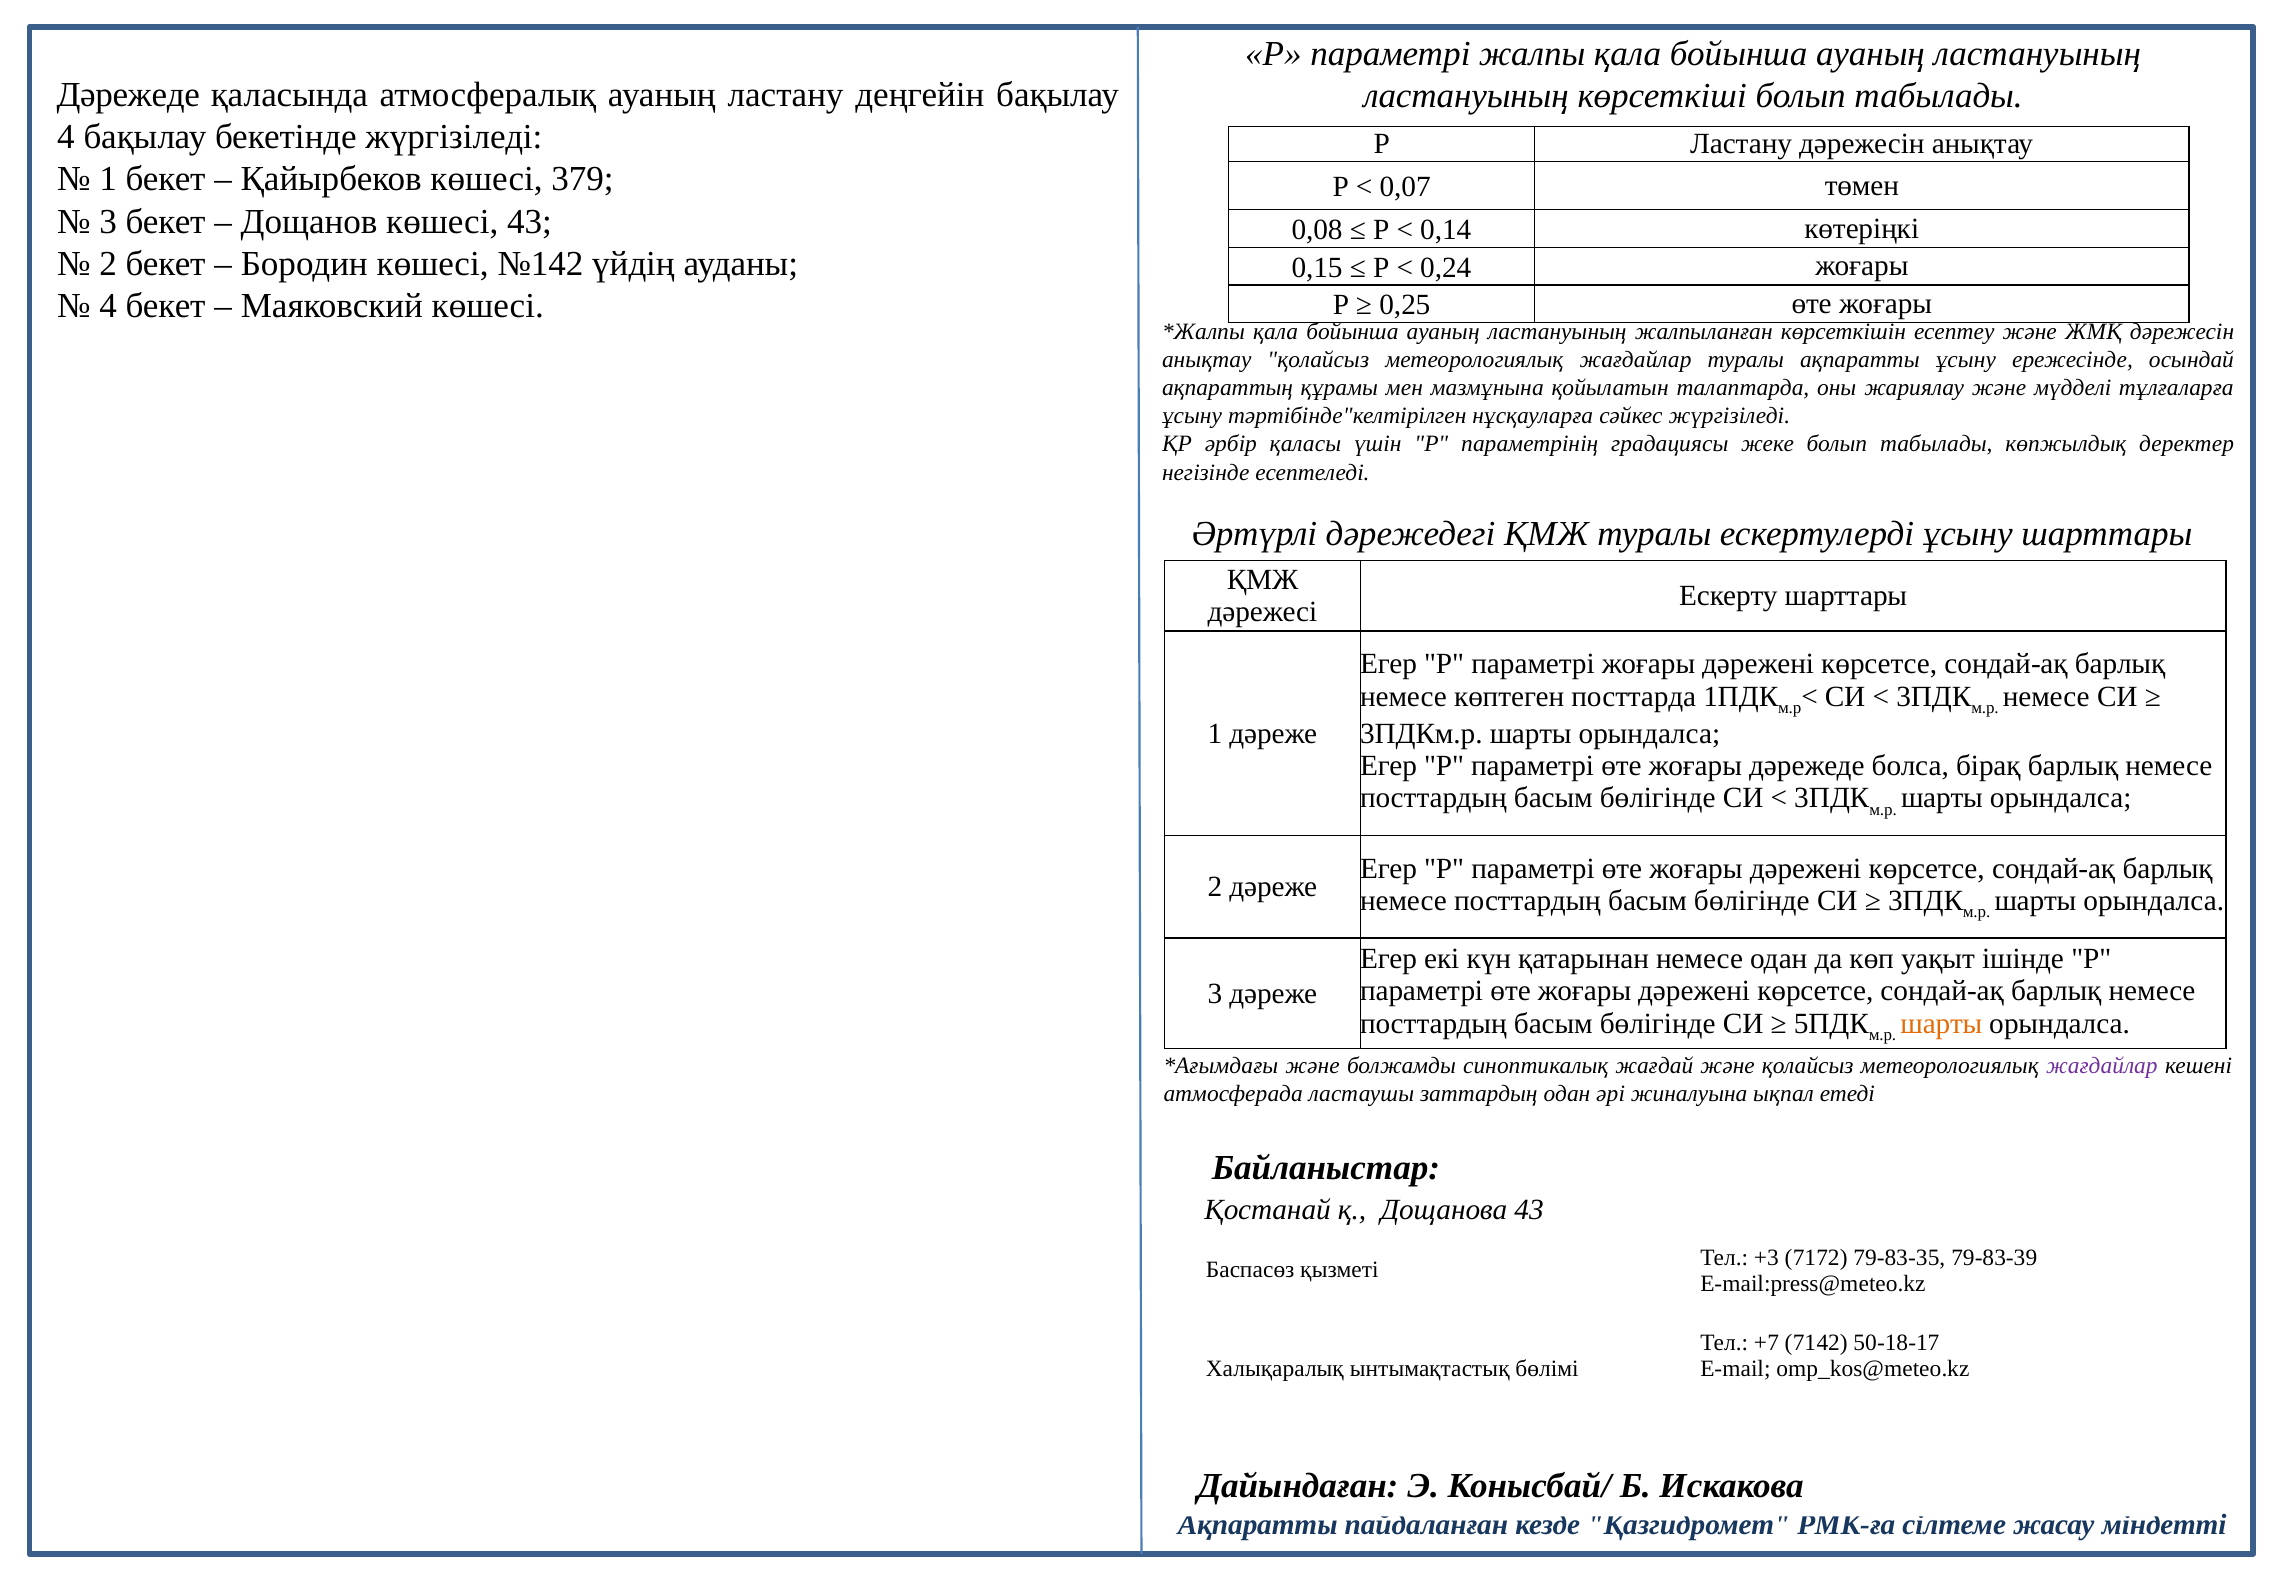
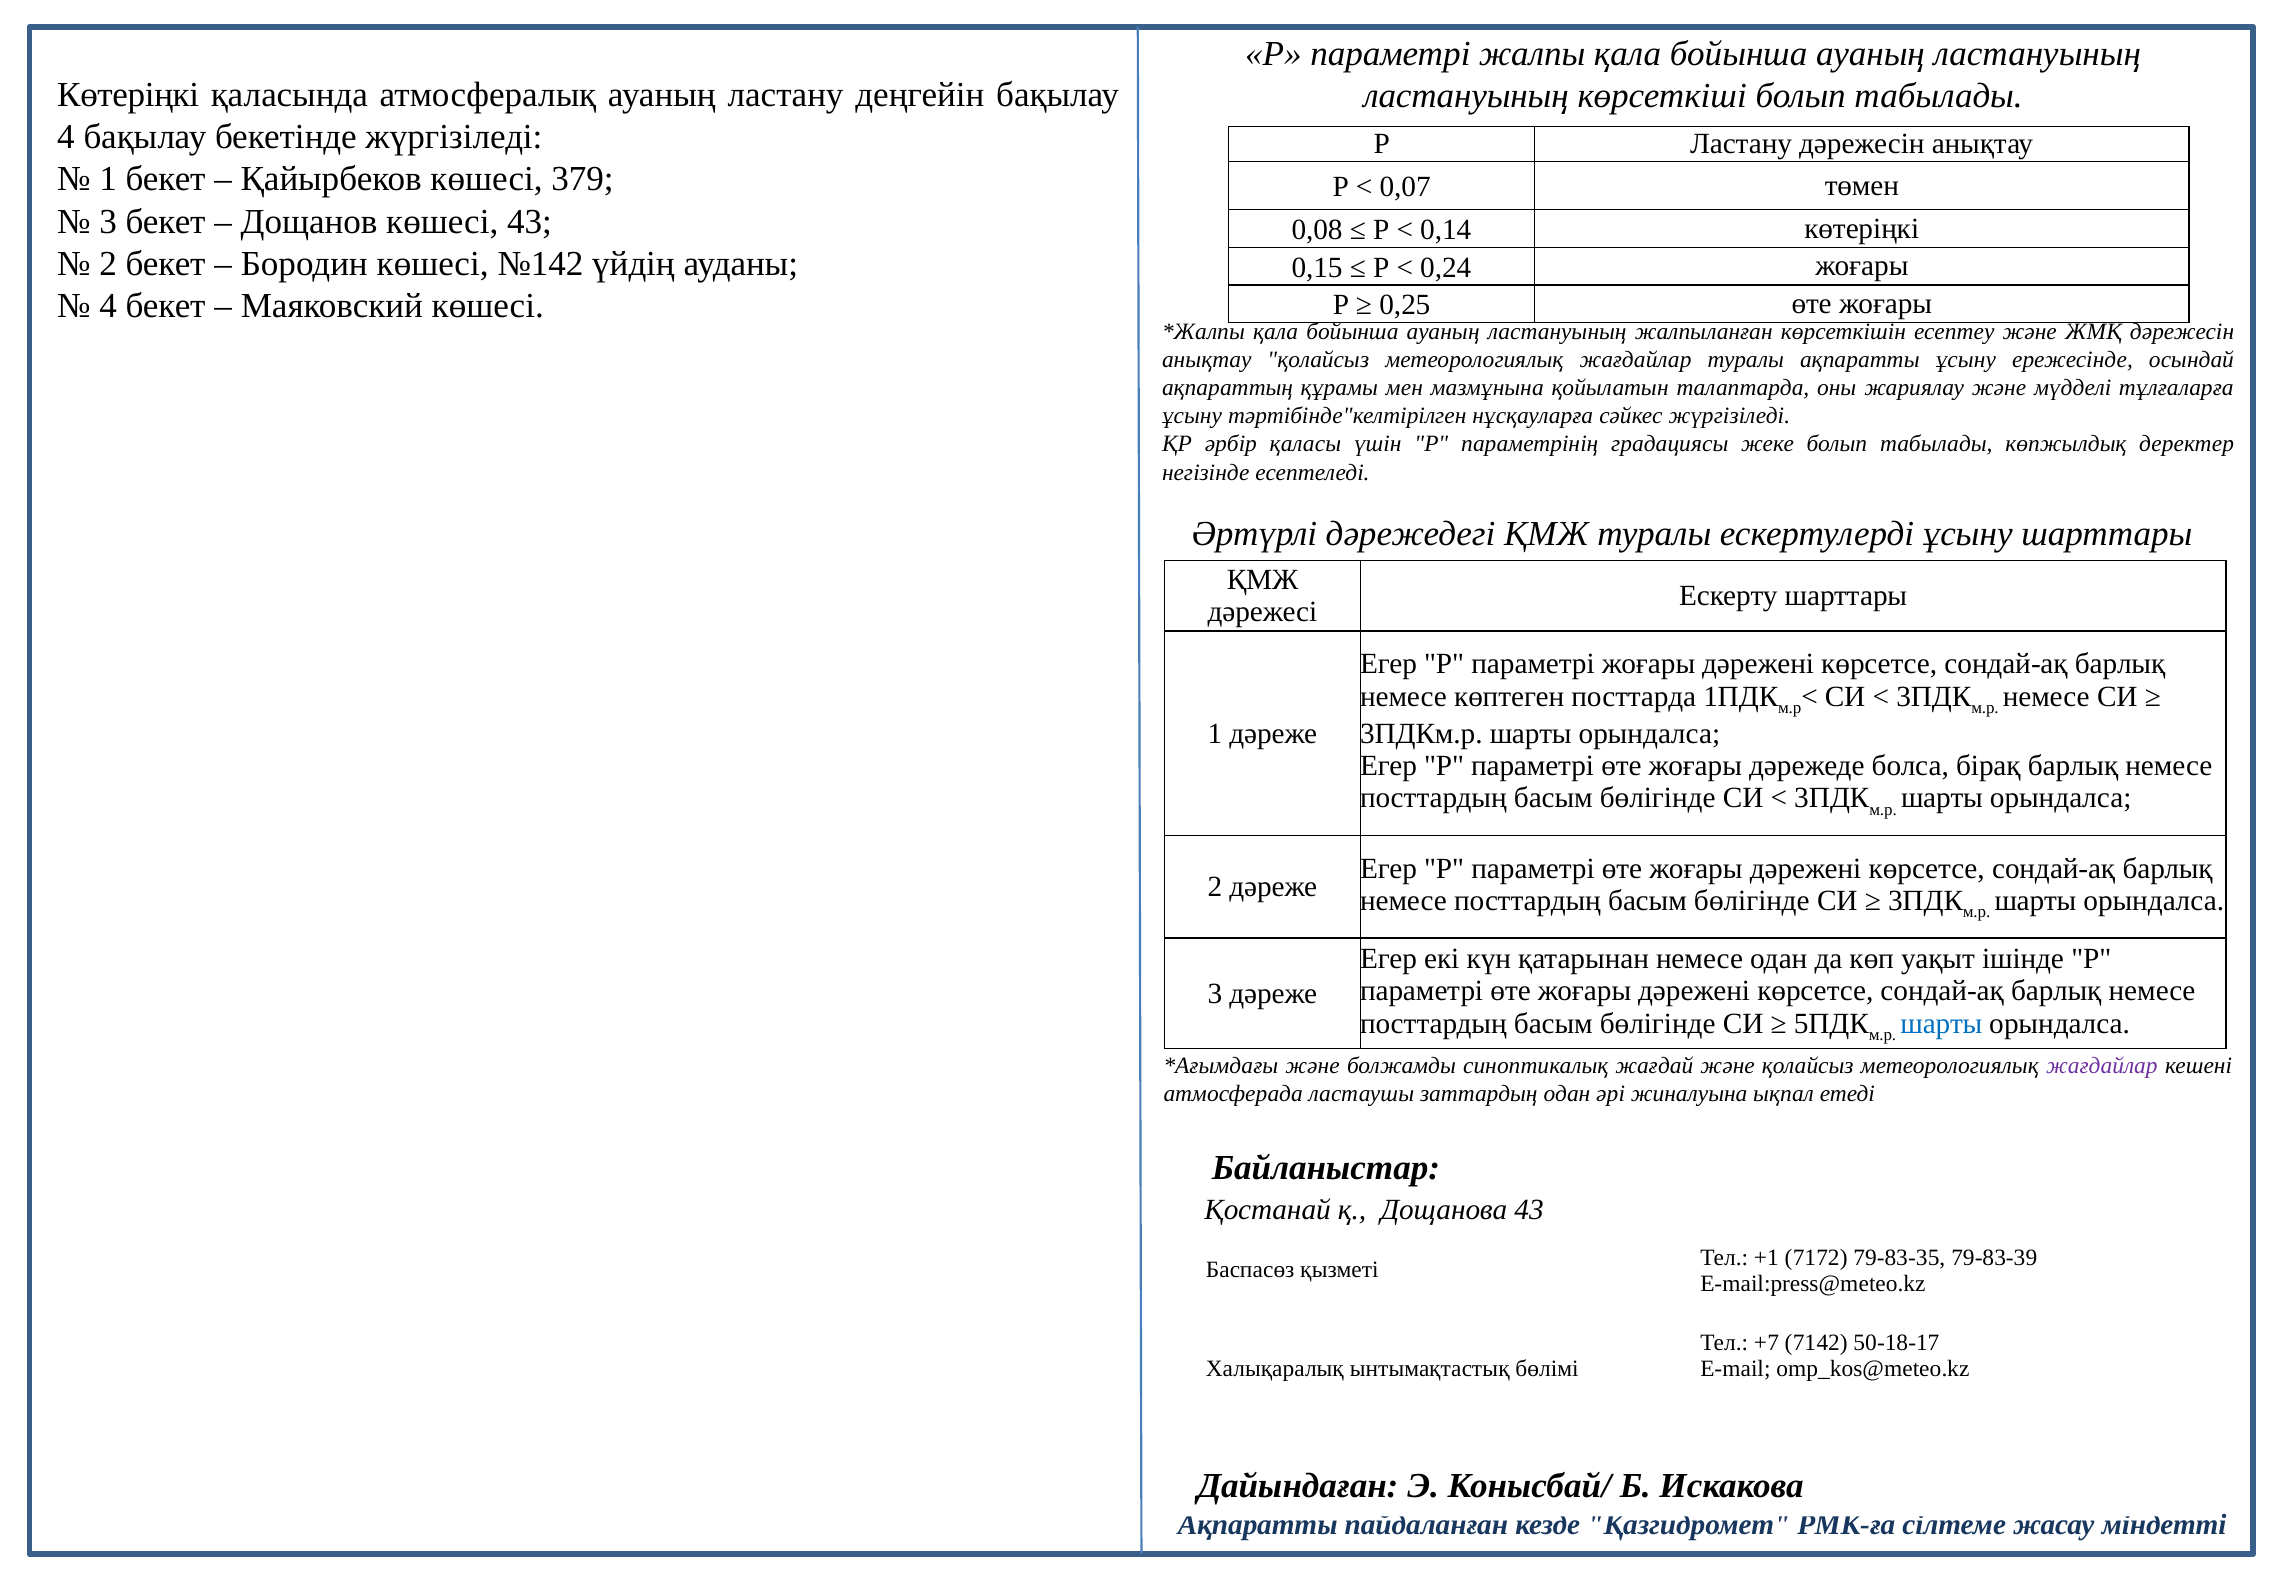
Дәрежеде: Дәрежеде -> Көтеріңкі (128, 95)
шарты colour: orange -> blue (1941, 1023)
+3: +3 -> +1 (1766, 1257)
